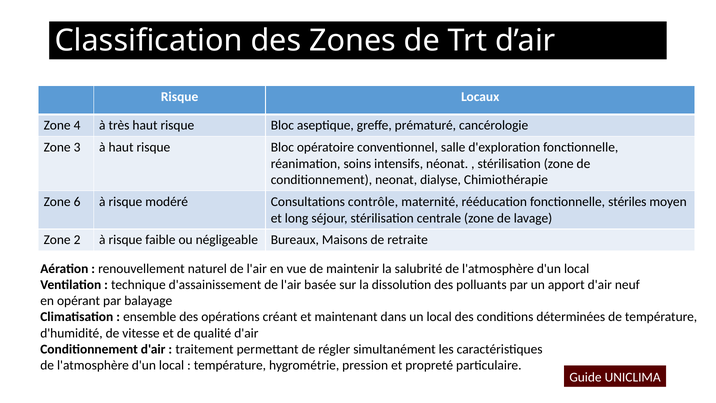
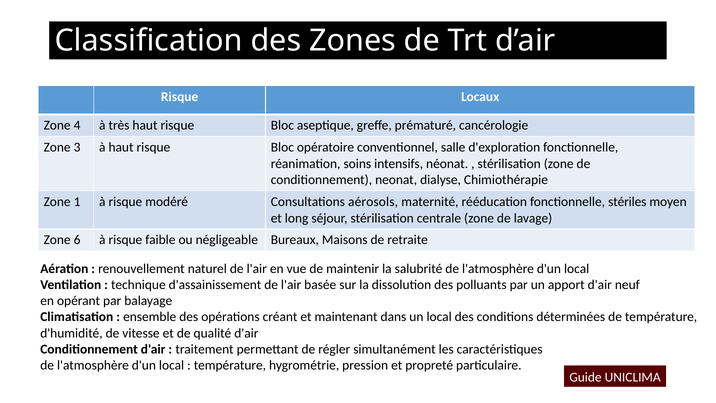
6: 6 -> 1 (77, 202)
contrôle: contrôle -> aérosols (373, 202)
2: 2 -> 6 (77, 240)
